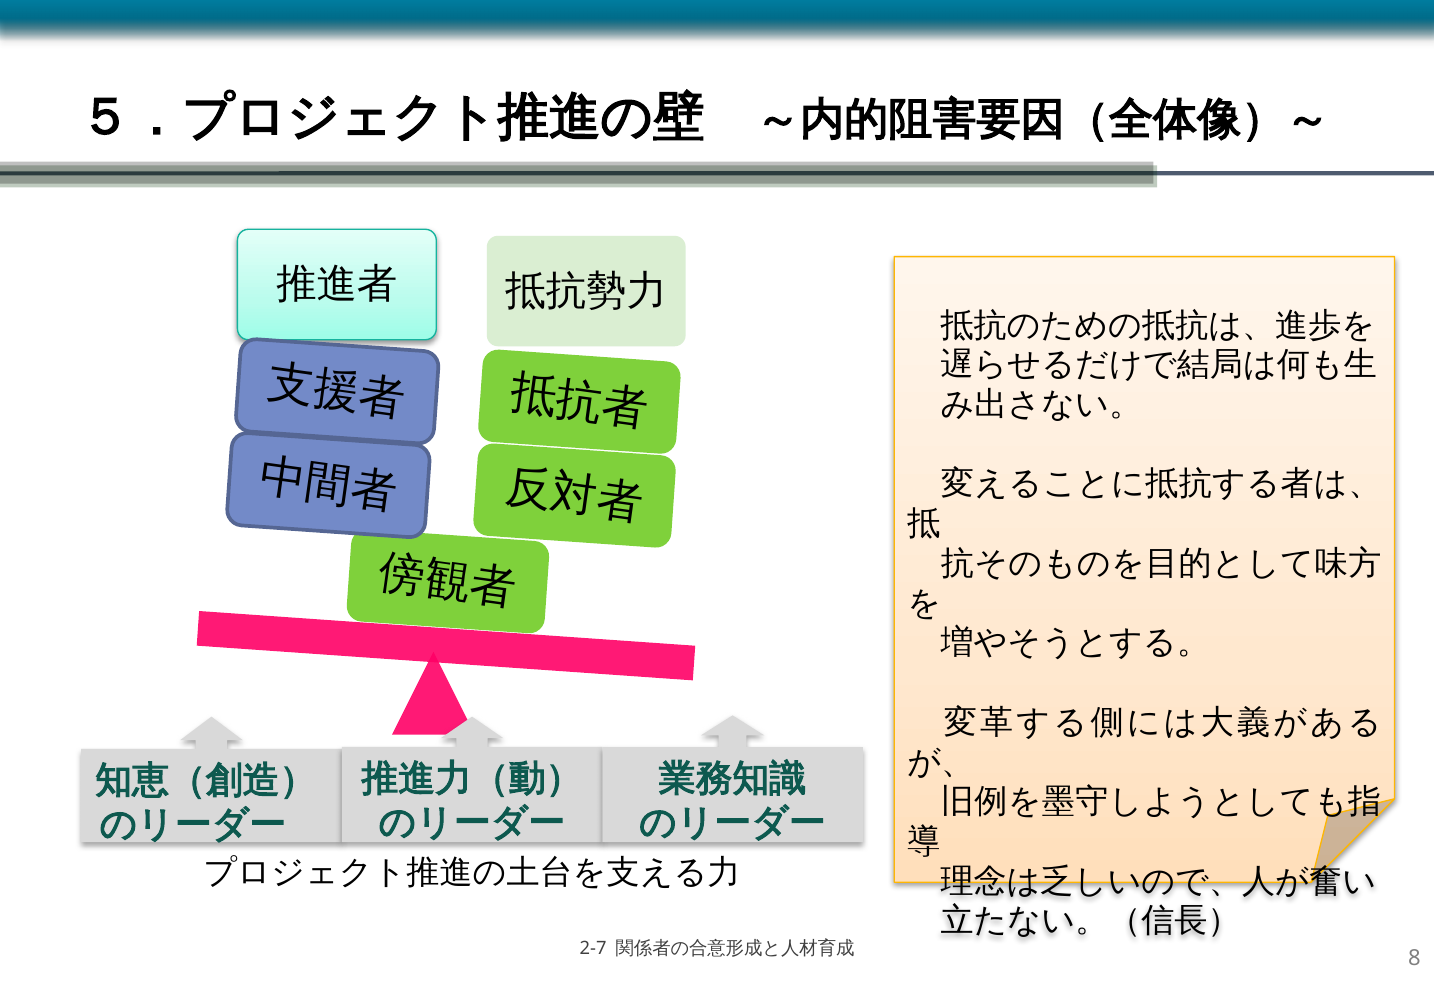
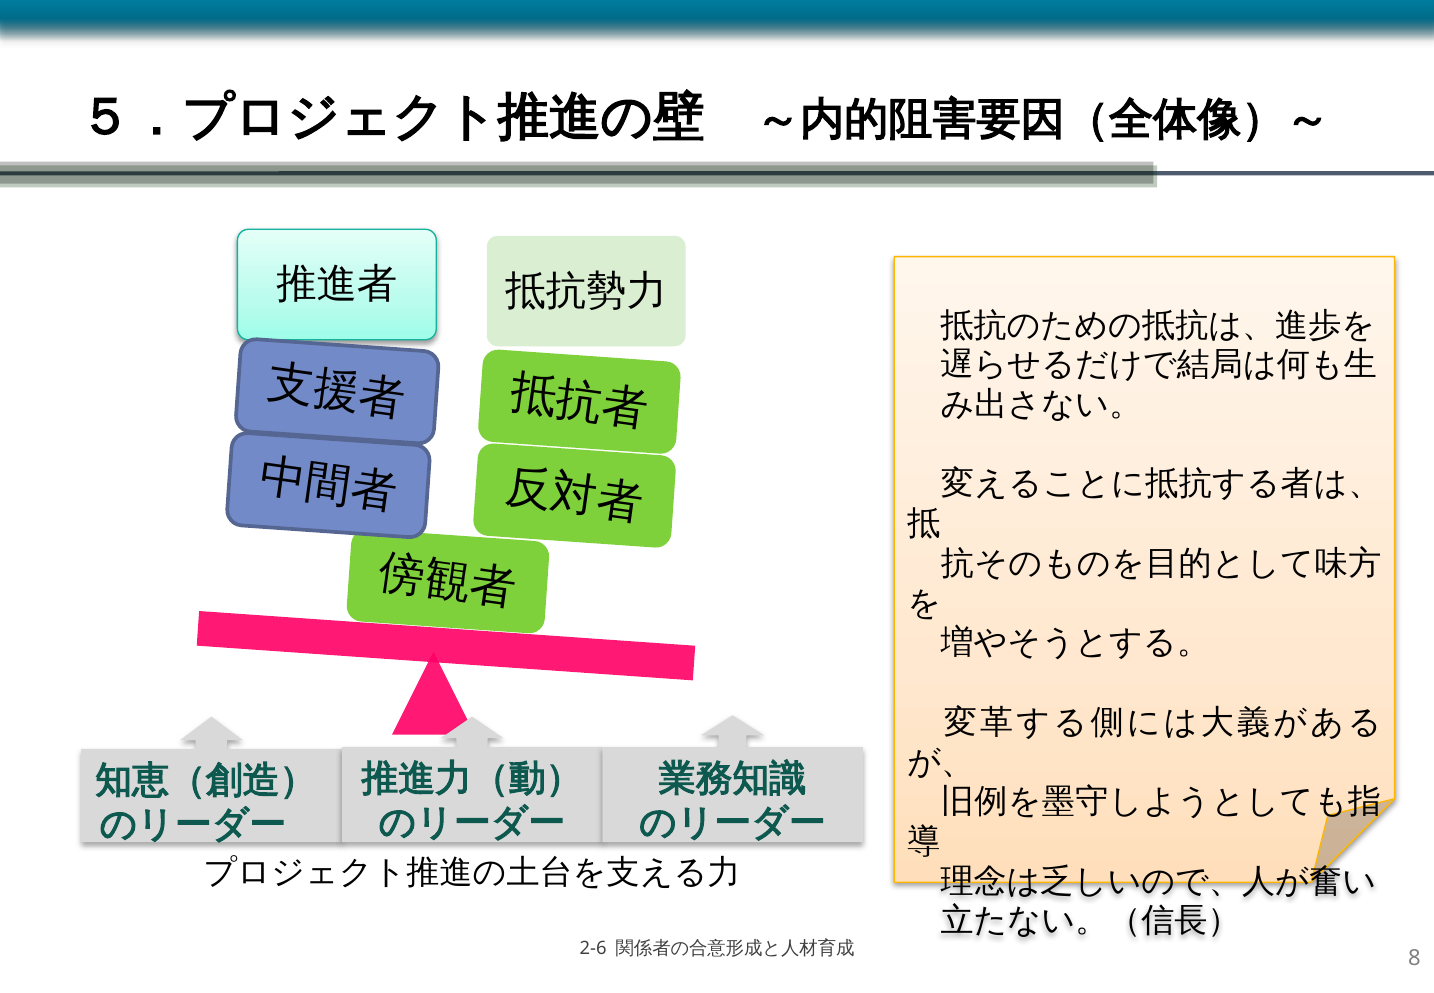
2-7: 2-7 -> 2-6 (593, 948)
